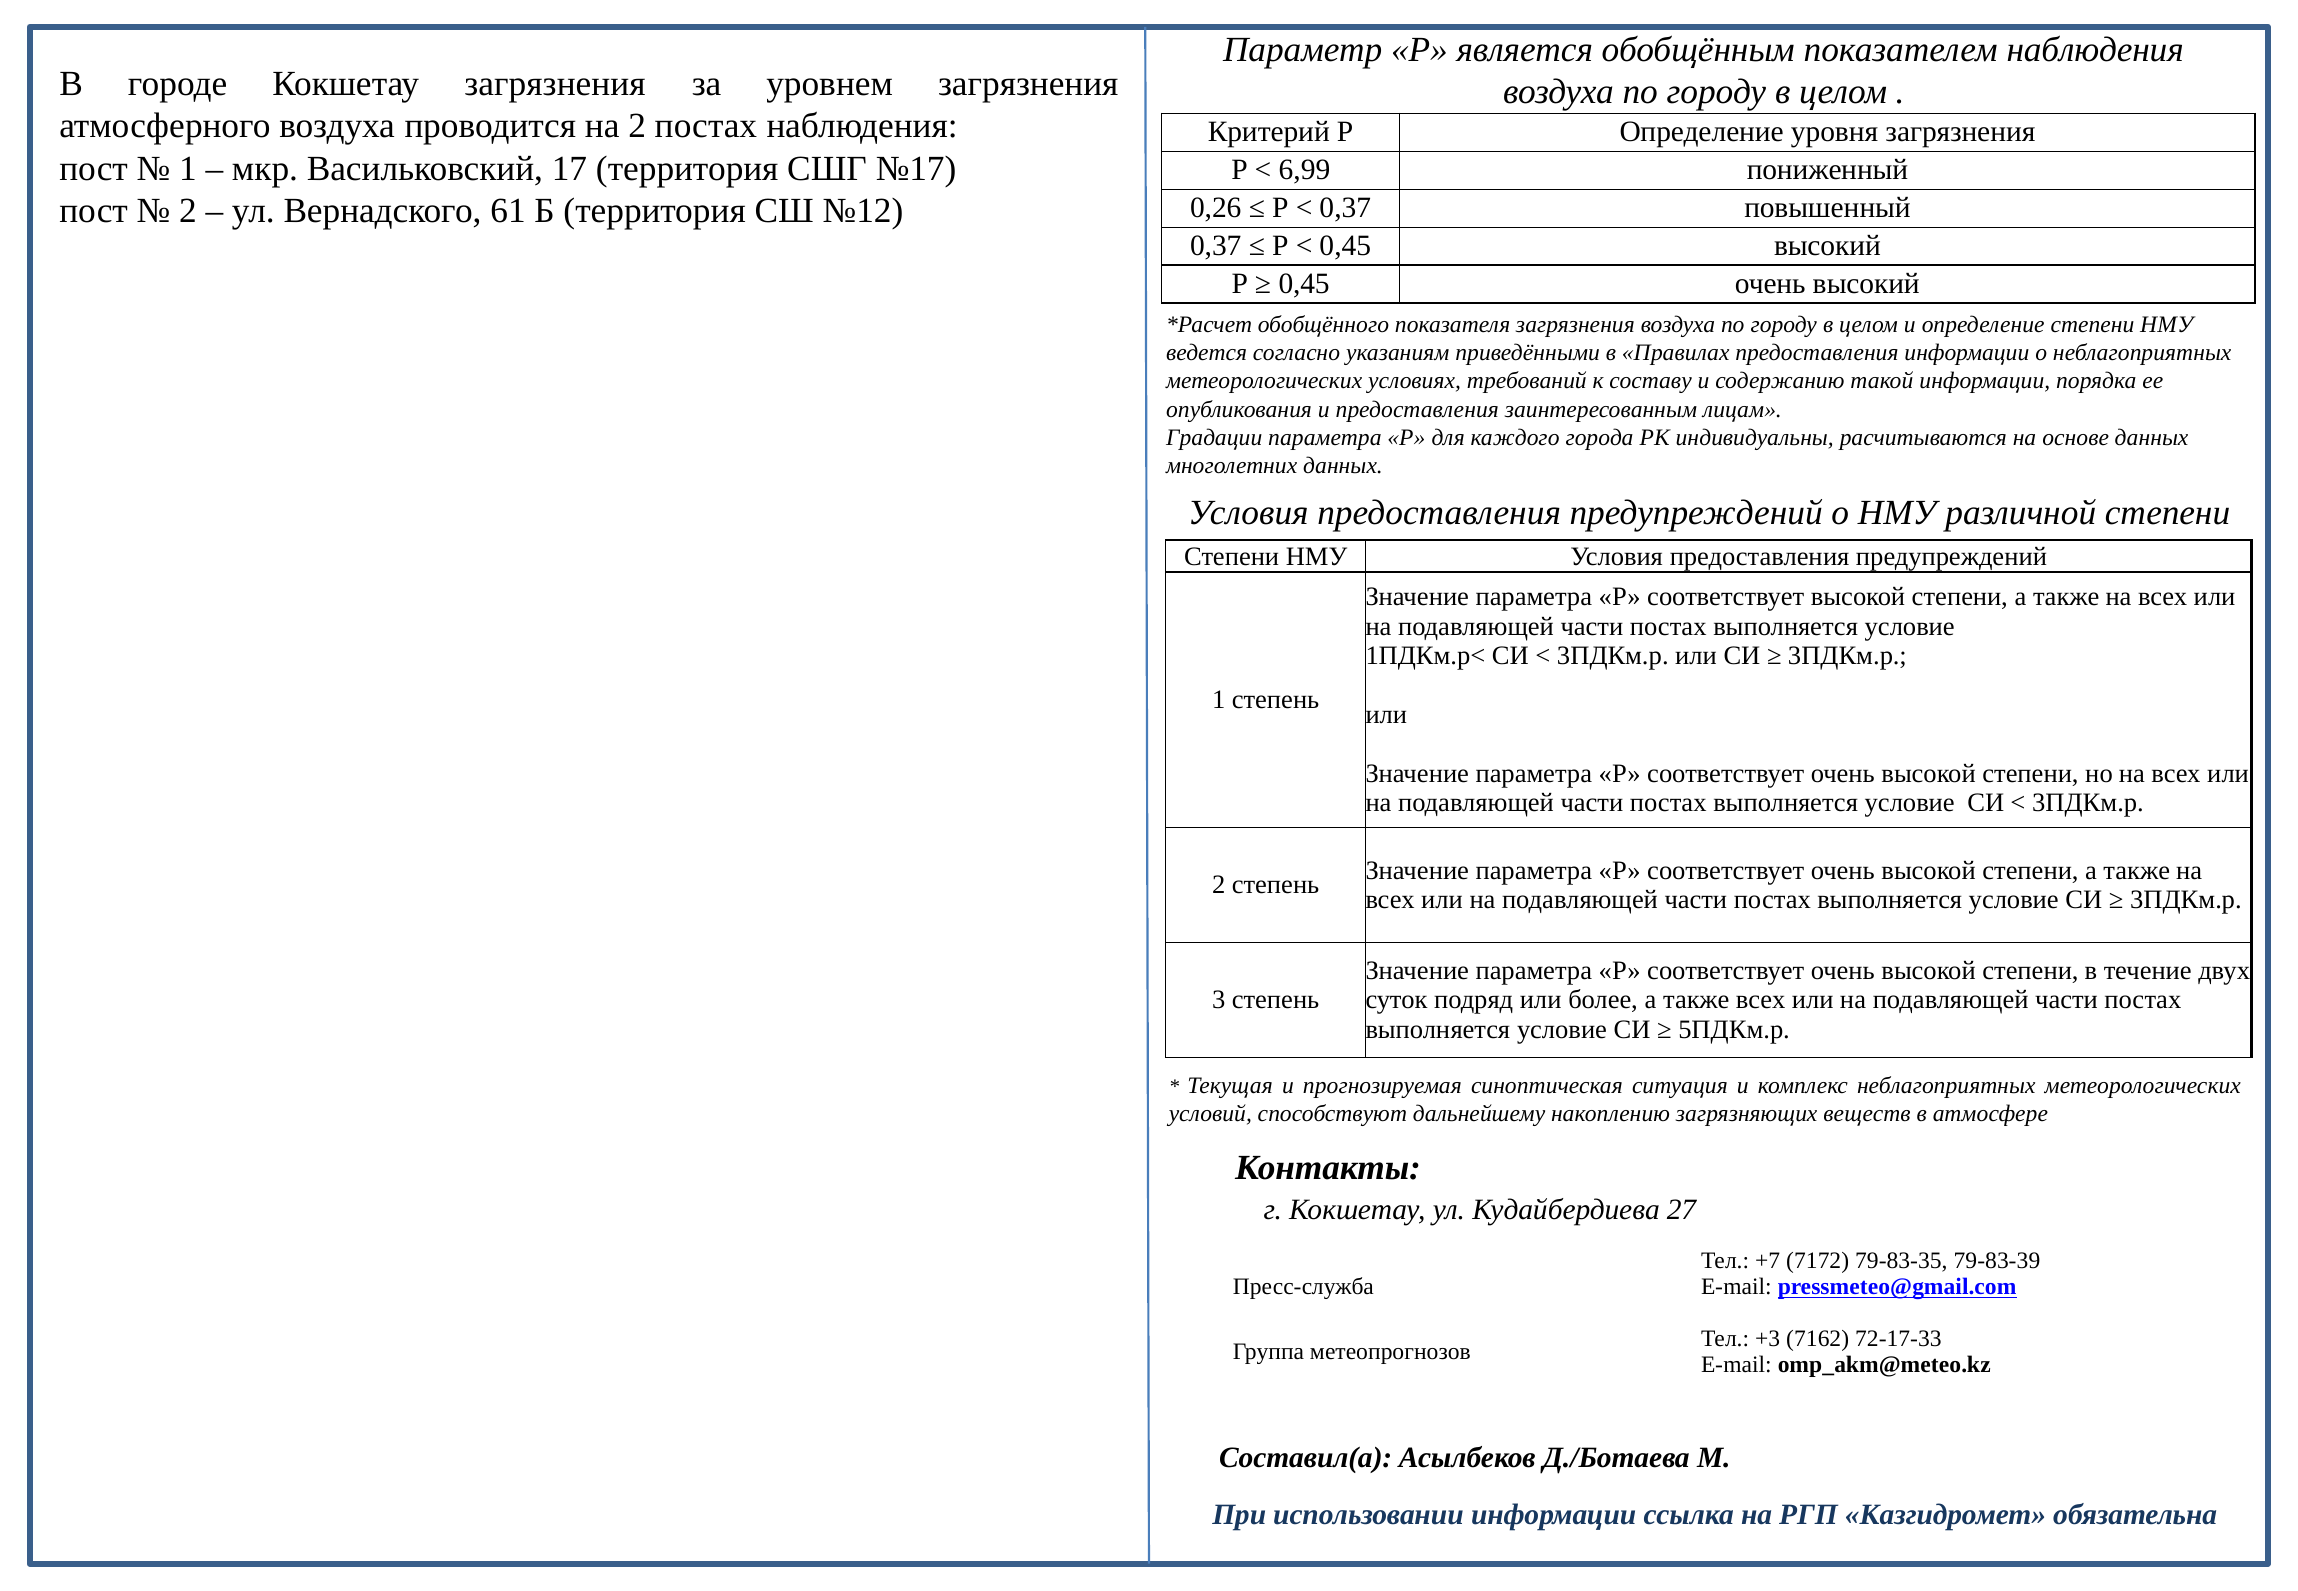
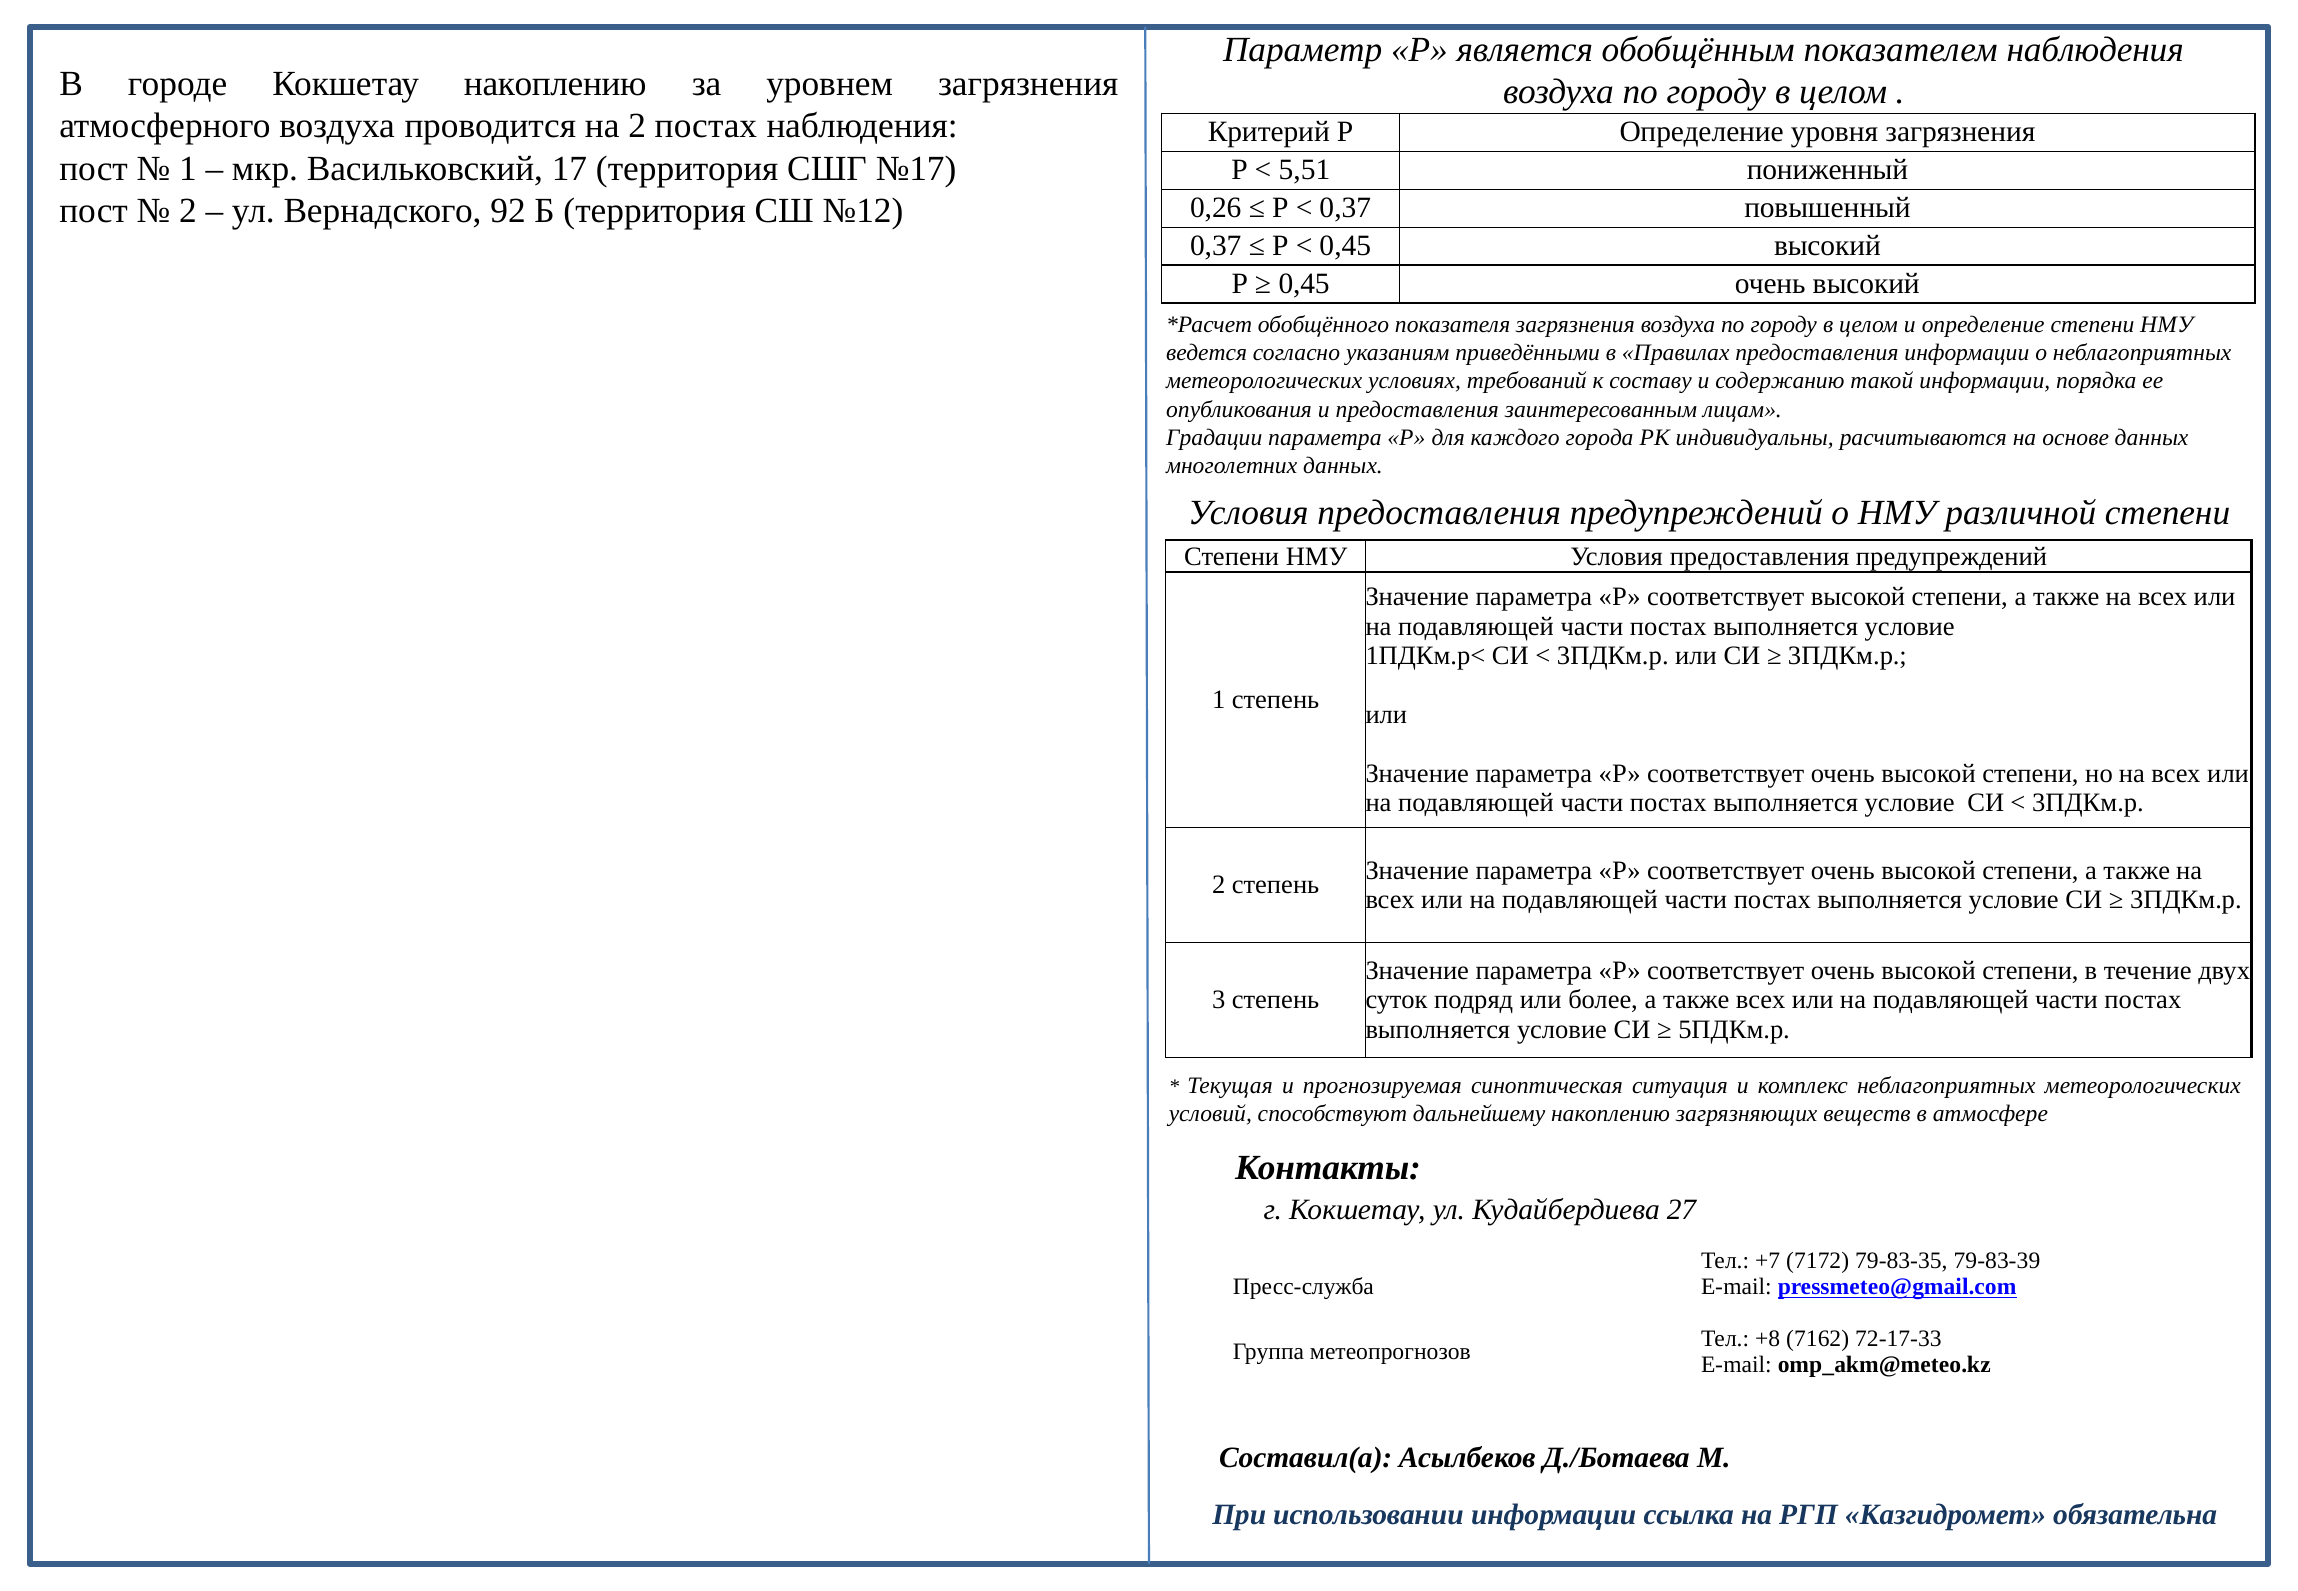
Кокшетау загрязнения: загрязнения -> накоплению (555, 84)
6,99: 6,99 -> 5,51 (1304, 170)
61: 61 -> 92 (508, 211)
+3: +3 -> +8 (1768, 1339)
